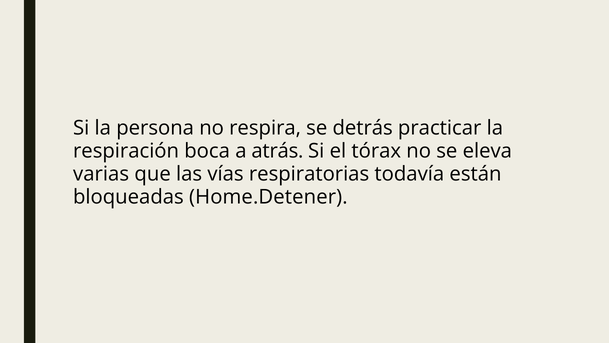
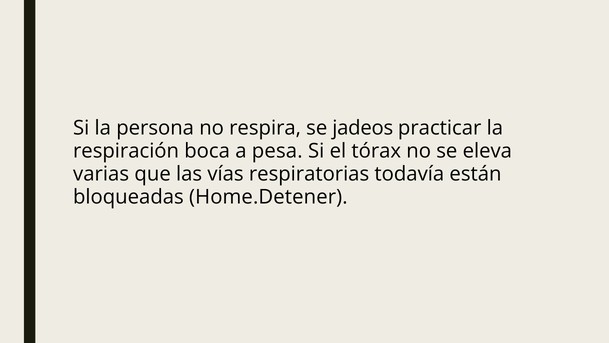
detrás: detrás -> jadeos (363, 128)
atrás: atrás -> pesa (277, 151)
